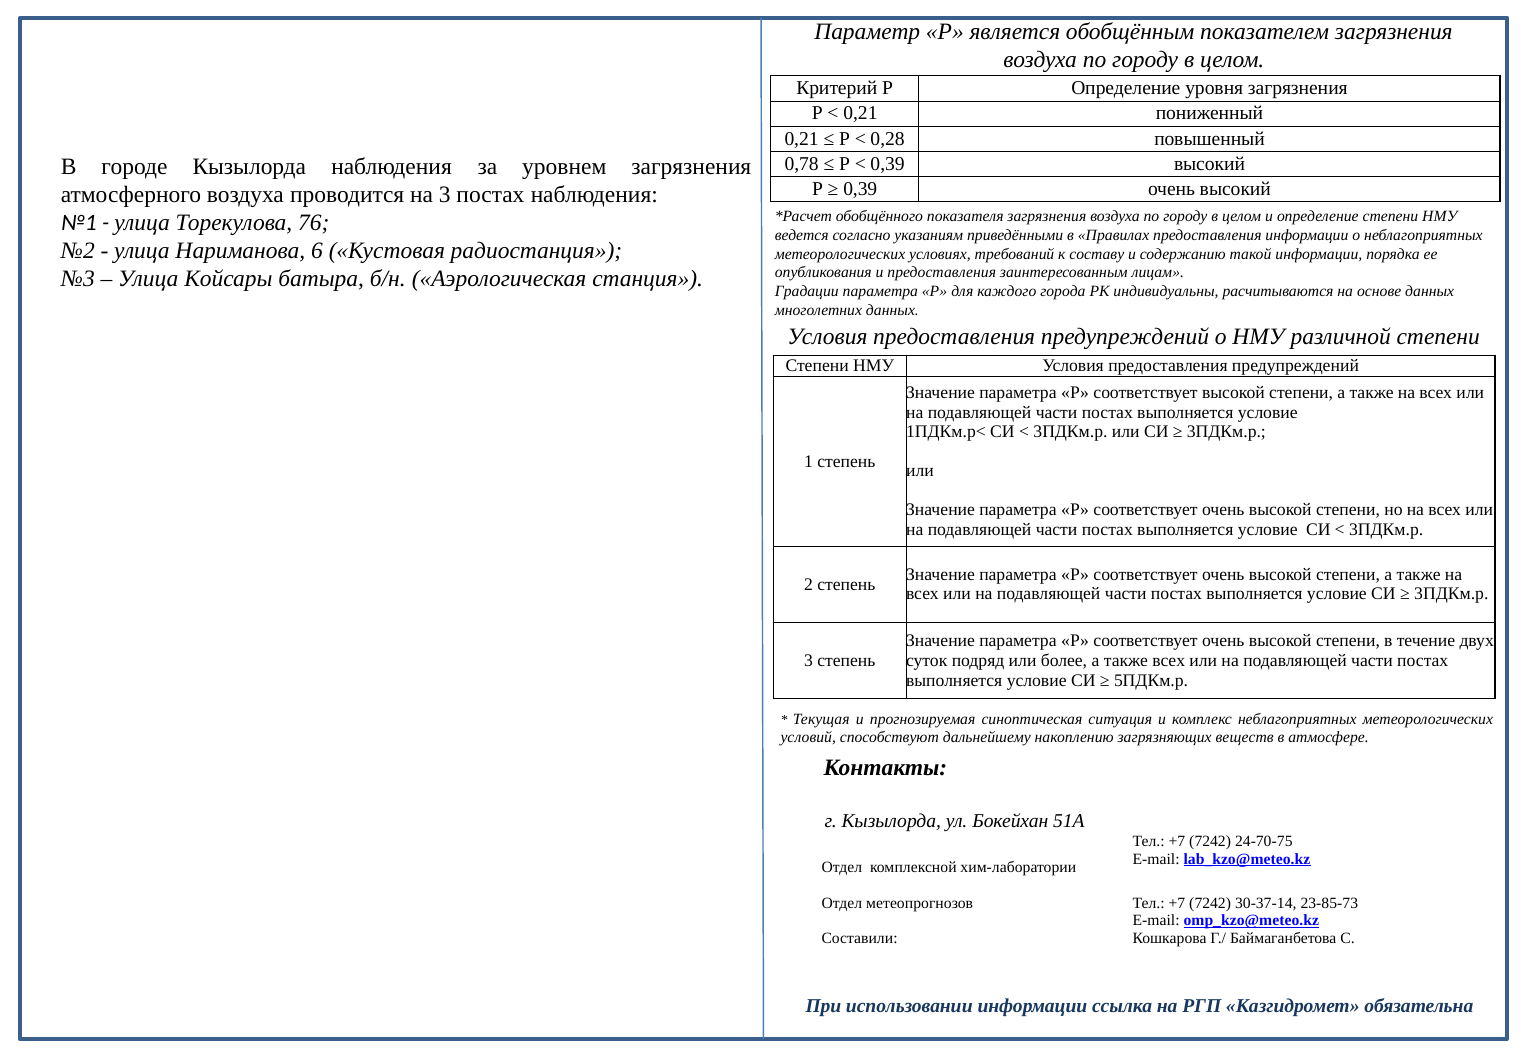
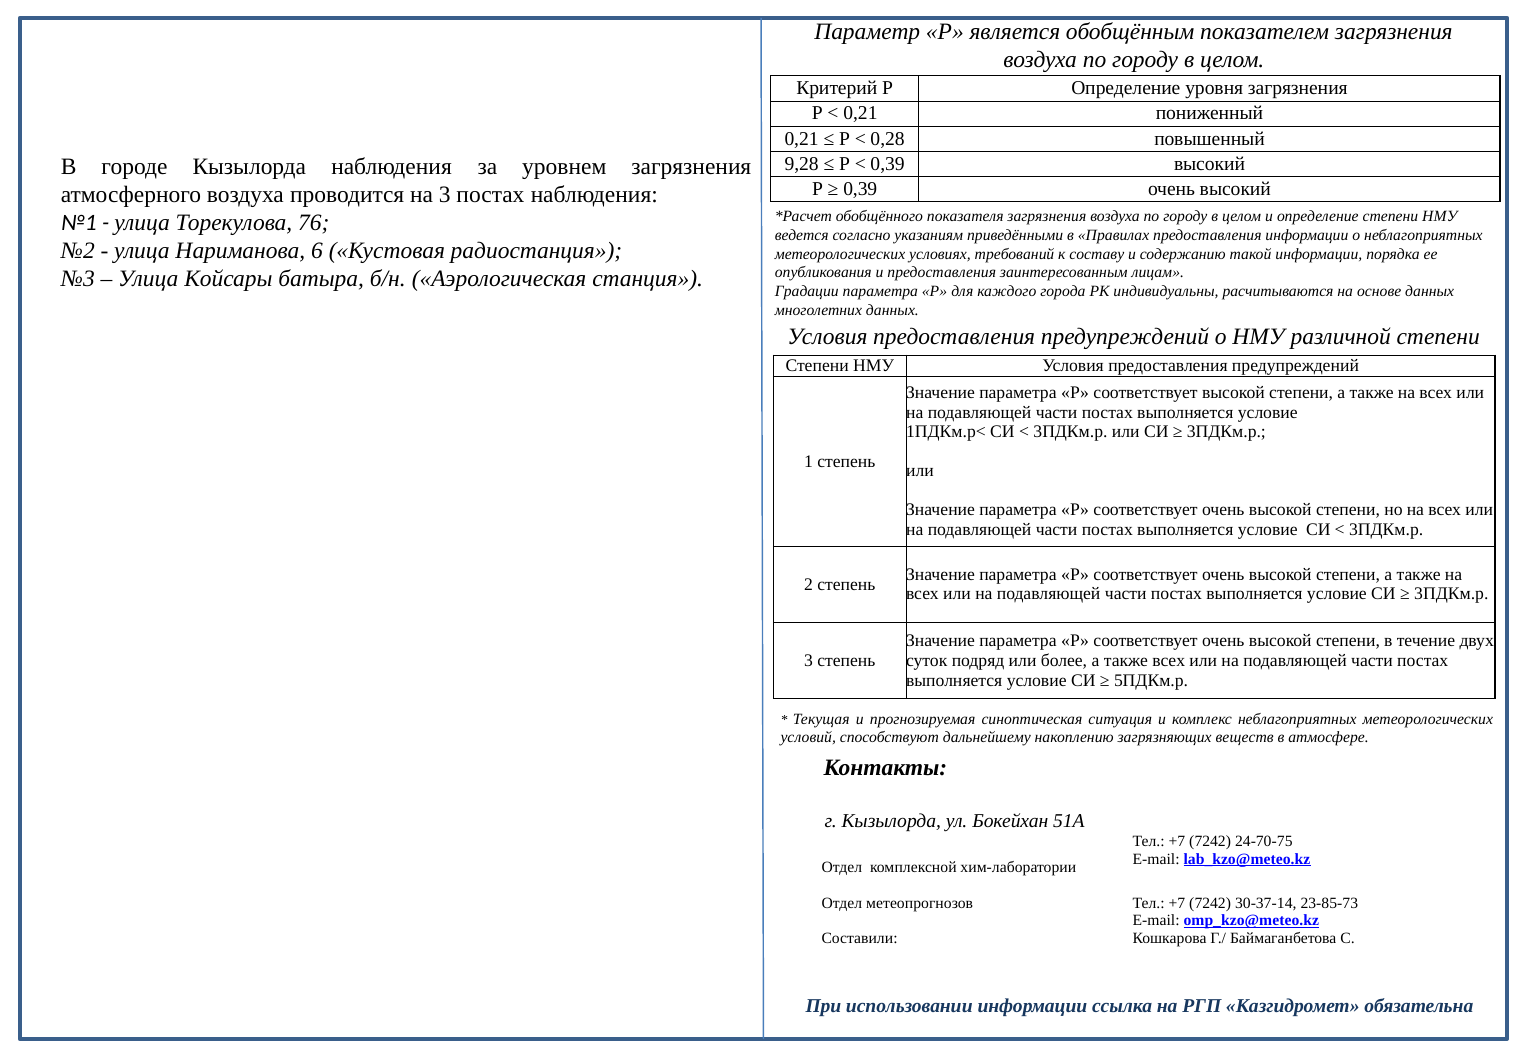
0,78: 0,78 -> 9,28 (802, 164)
